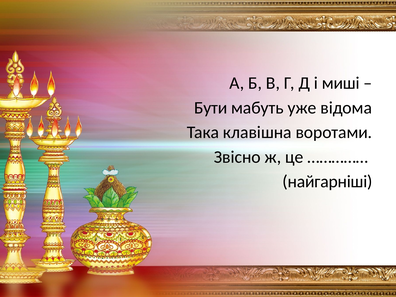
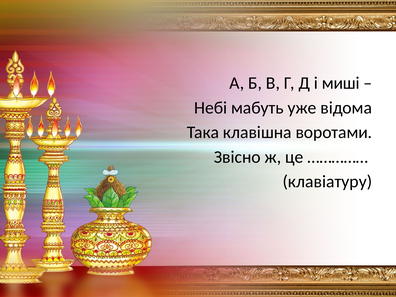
Бути: Бути -> Небі (211, 108)
найгарніші: найгарніші -> клавіатуру (327, 182)
